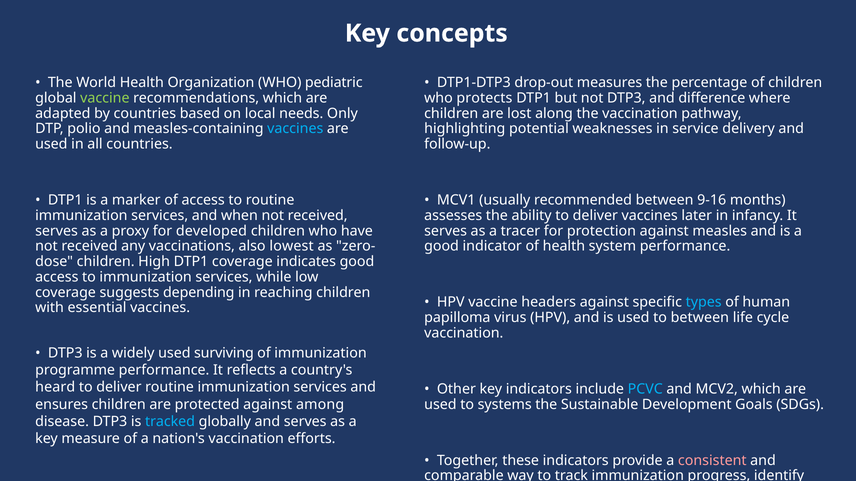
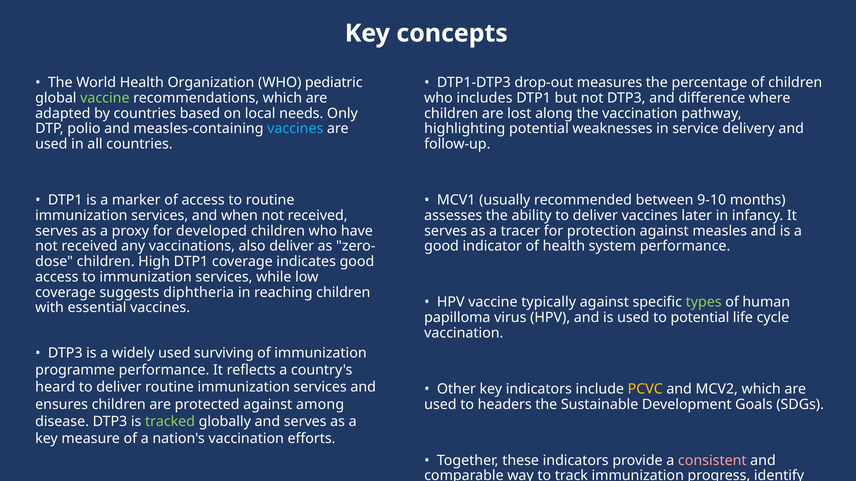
protects: protects -> includes (484, 98)
9-16: 9-16 -> 9-10 (712, 200)
also lowest: lowest -> deliver (292, 246)
depending: depending -> diphtheria (199, 293)
headers: headers -> typically (549, 303)
types colour: light blue -> light green (704, 303)
to between: between -> potential (700, 318)
PCVC colour: light blue -> yellow (645, 389)
systems: systems -> headers (505, 405)
tracked colour: light blue -> light green (170, 422)
